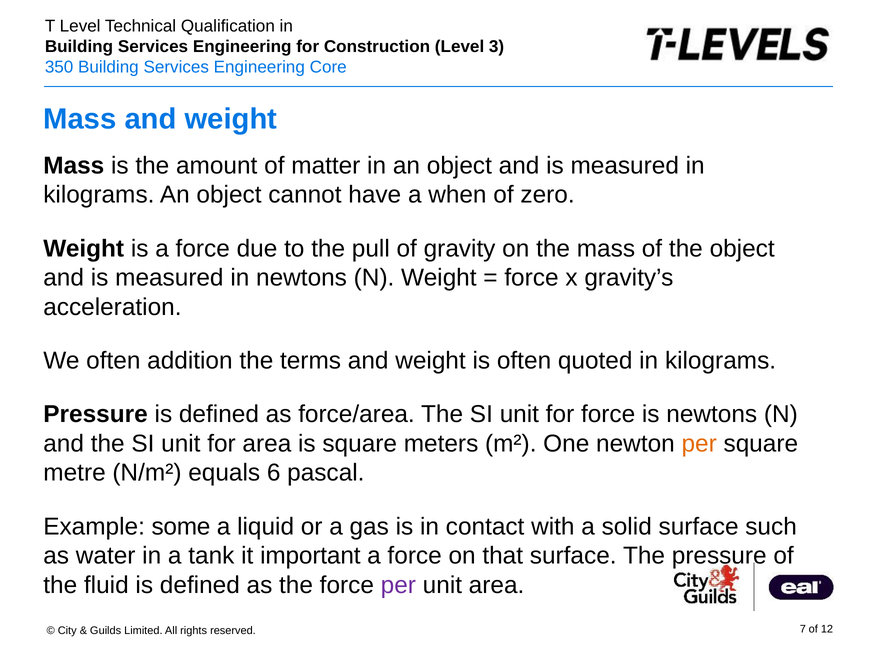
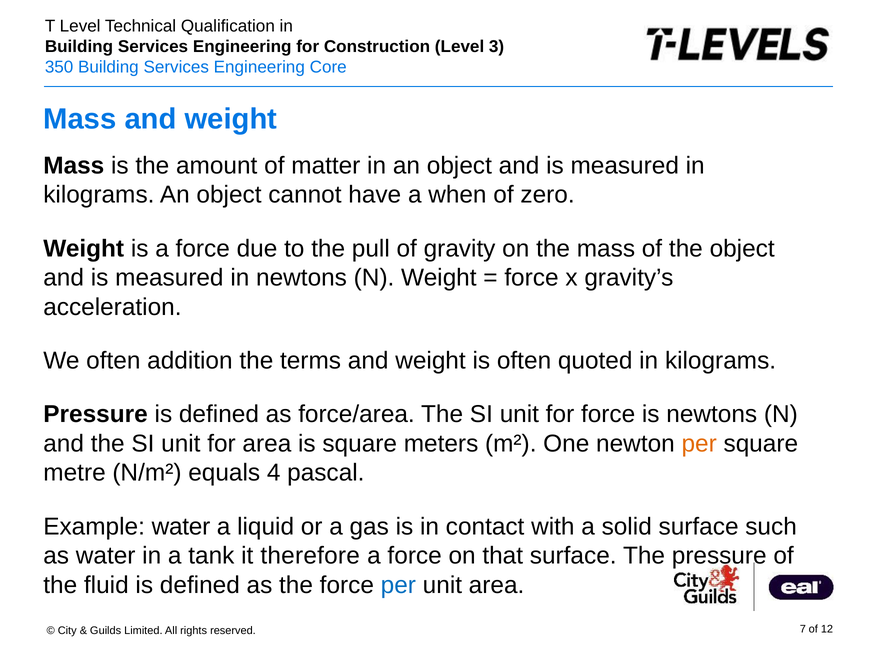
6: 6 -> 4 (274, 473)
Example some: some -> water (181, 526)
important: important -> therefore (310, 556)
per colour: purple -> blue (398, 585)
